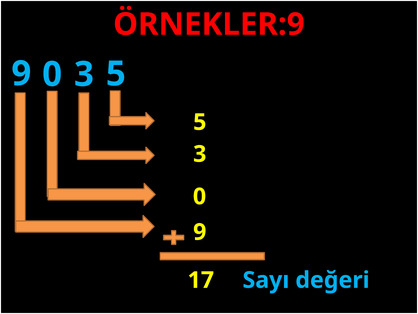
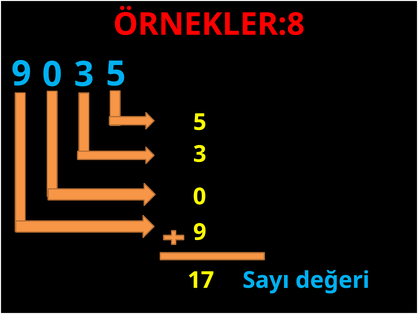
ÖRNEKLER:9: ÖRNEKLER:9 -> ÖRNEKLER:8 (209, 24)
